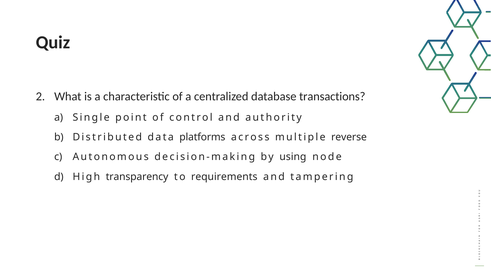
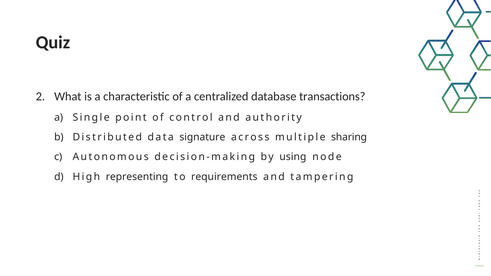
platforms: platforms -> signature (202, 137)
reverse: reverse -> sharing (349, 137)
transparency: transparency -> representing (137, 177)
